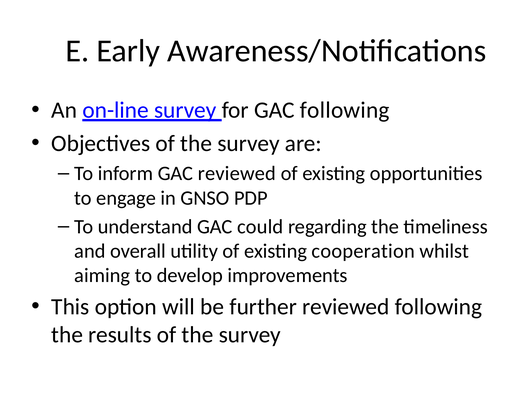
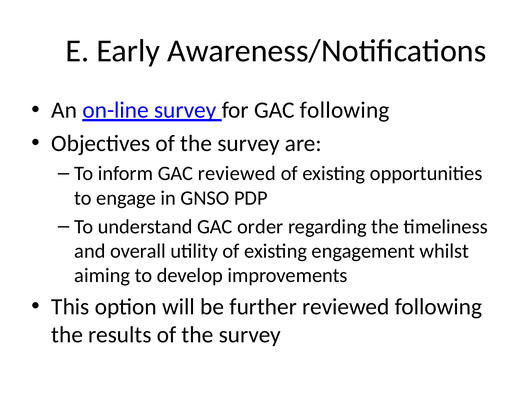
could: could -> order (260, 227)
cooperation: cooperation -> engagement (363, 251)
